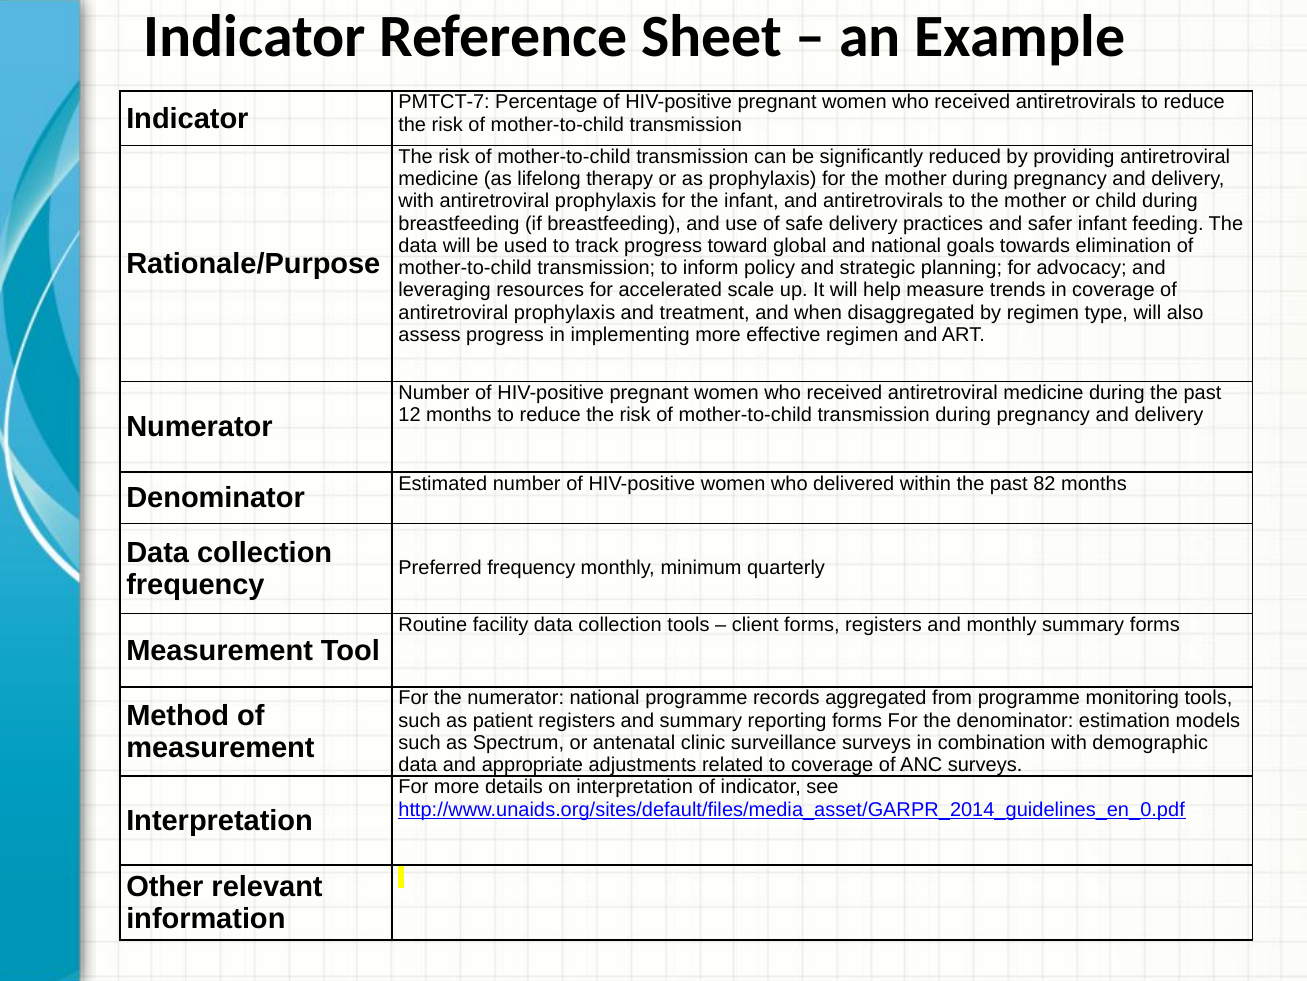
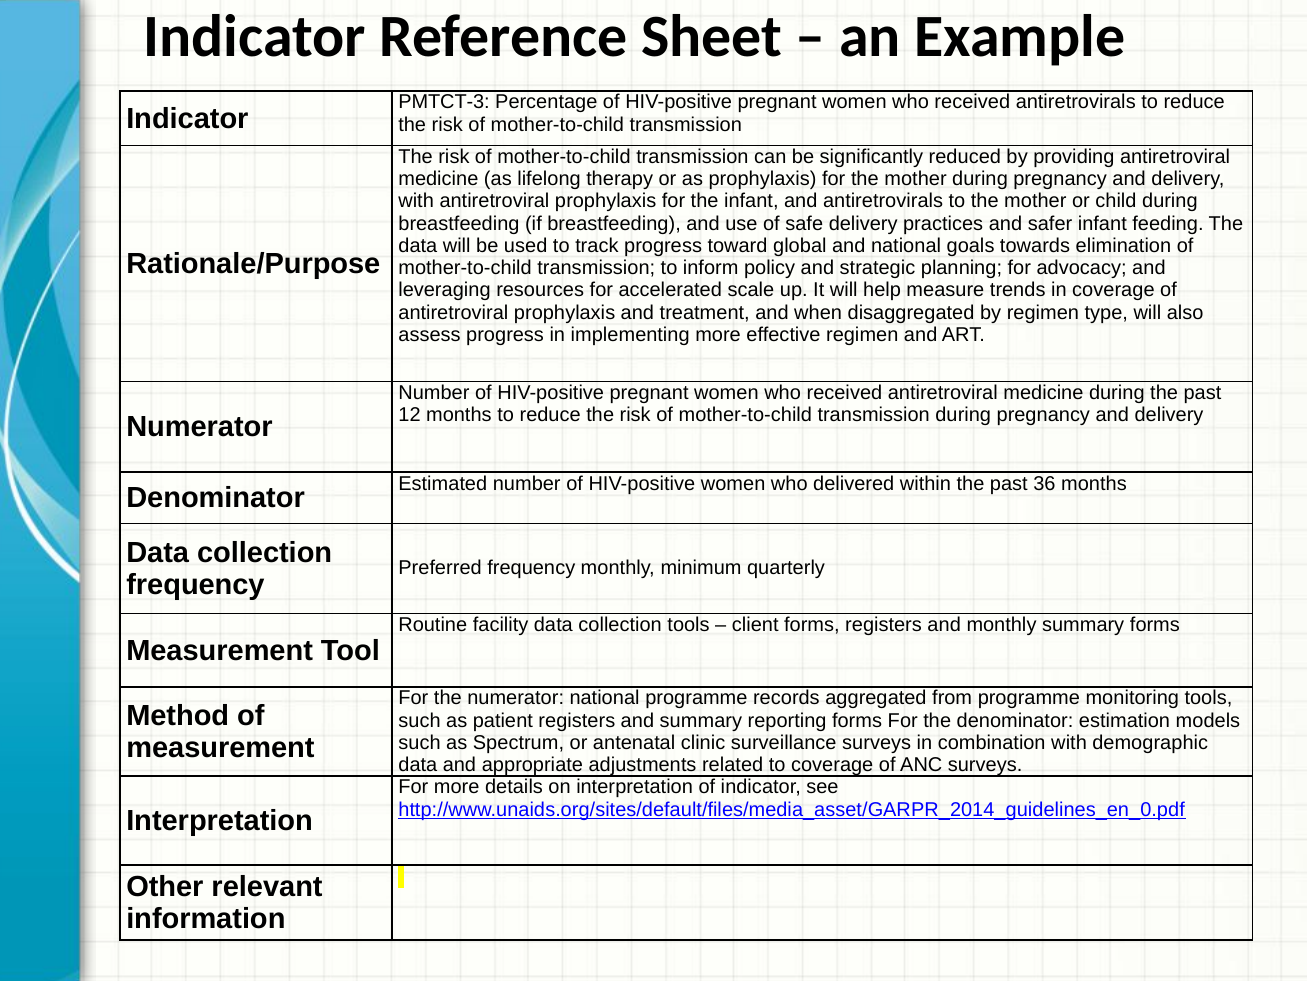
PMTCT-7: PMTCT-7 -> PMTCT-3 (444, 102)
82: 82 -> 36 (1044, 483)
